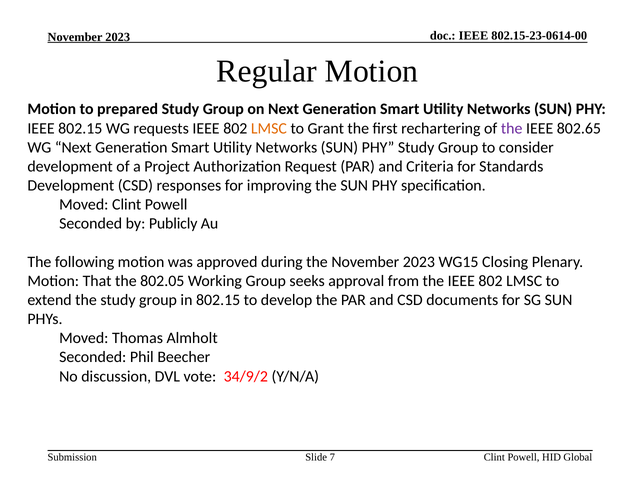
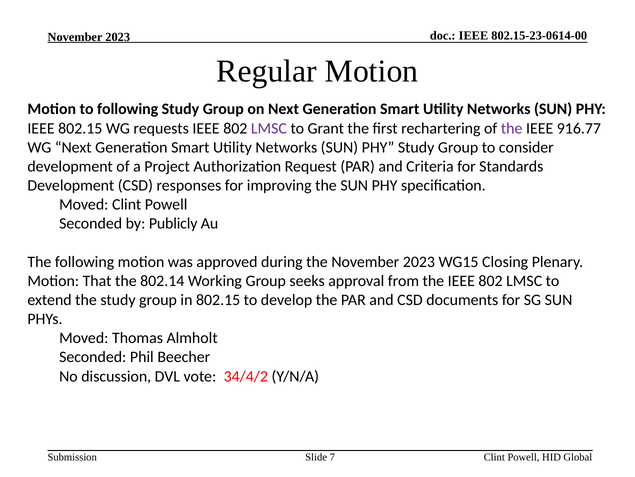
to prepared: prepared -> following (128, 109)
LMSC colour: orange -> purple (269, 128)
802.65: 802.65 -> 916.77 (579, 128)
802.05: 802.05 -> 802.14 (162, 280)
34/9/2: 34/9/2 -> 34/4/2 (246, 376)
